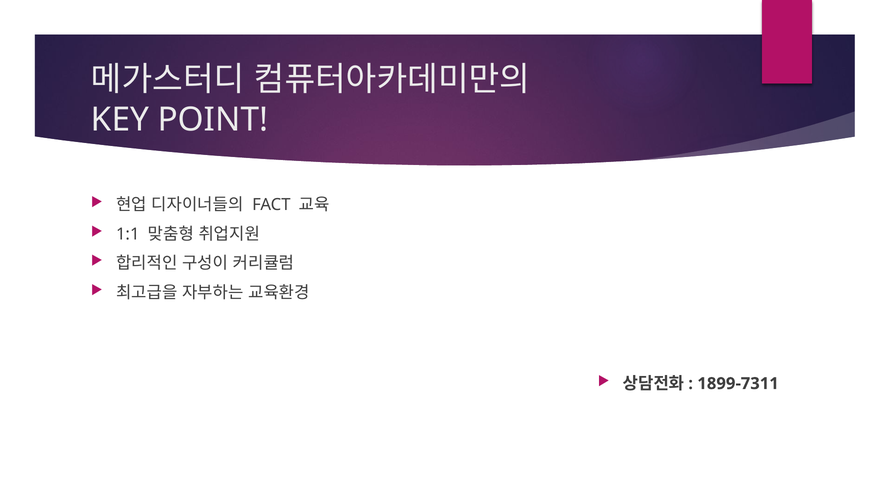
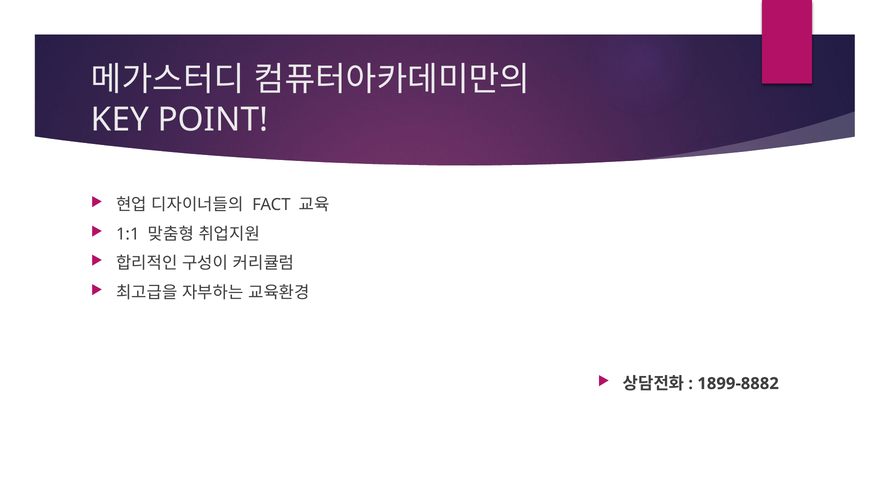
1899-7311: 1899-7311 -> 1899-8882 (738, 383)
